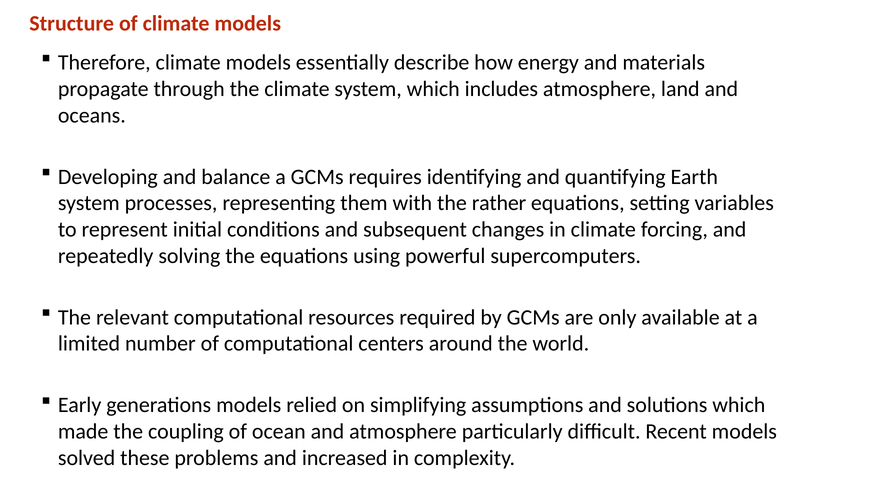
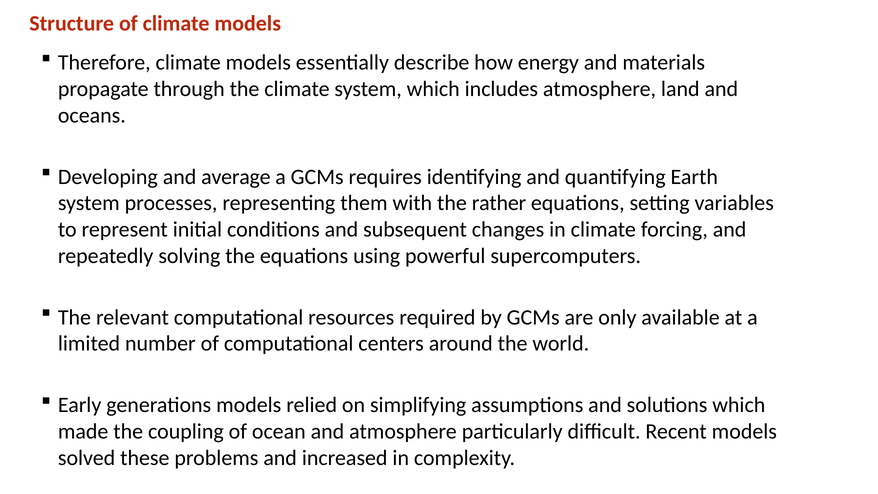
balance: balance -> average (236, 177)
